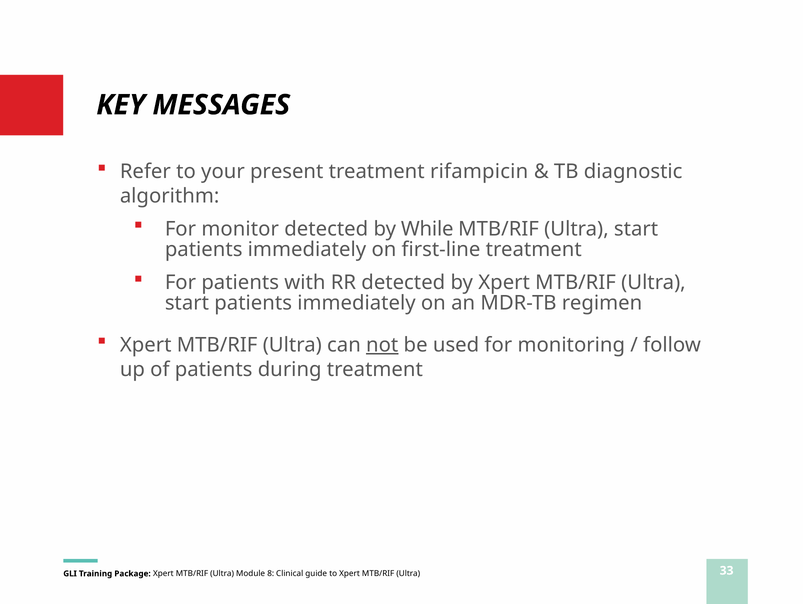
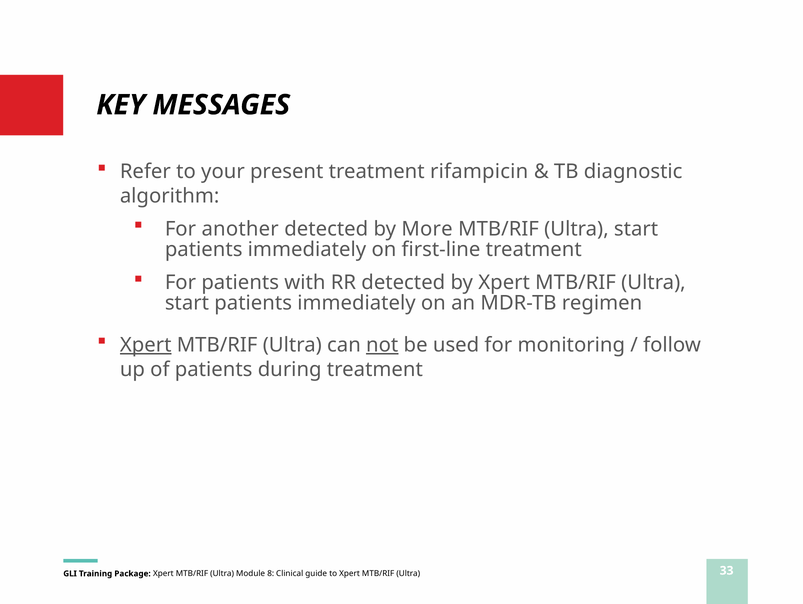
monitor: monitor -> another (240, 229)
While: While -> More (427, 229)
Xpert underline: none -> present (146, 345)
